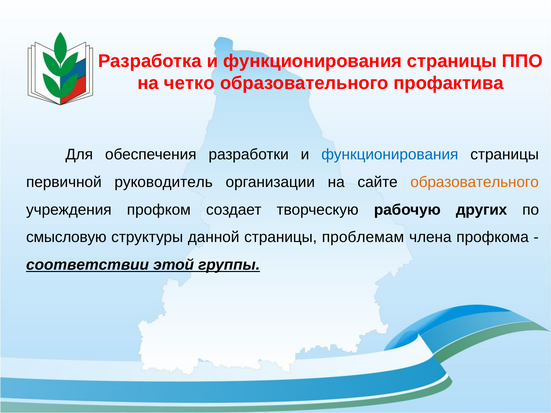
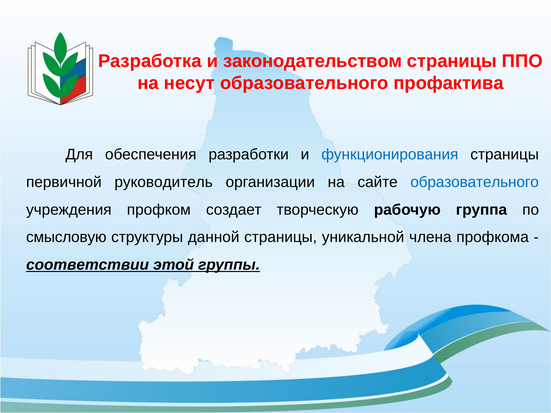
Разработка и функционирования: функционирования -> законодательством (313, 61)
четко: четко -> несут (189, 83)
образовательного colour: orange -> blue (475, 182)
других: других -> группа (481, 210)
проблемам: проблемам -> уникальной (363, 237)
